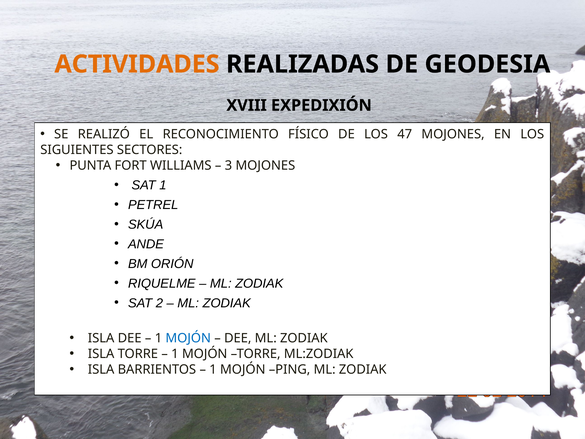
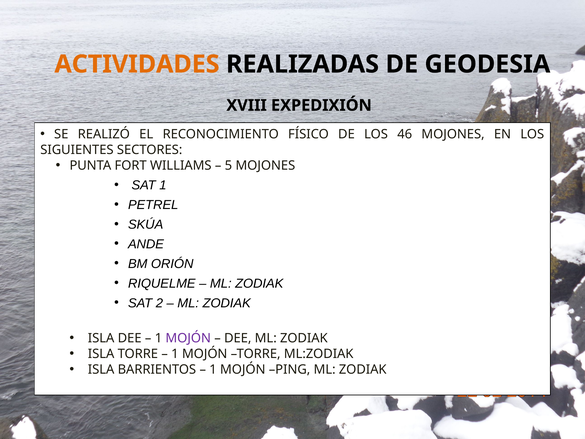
47: 47 -> 46 (405, 134)
3: 3 -> 5 (228, 165)
MOJÓN colour: blue -> purple (188, 338)
